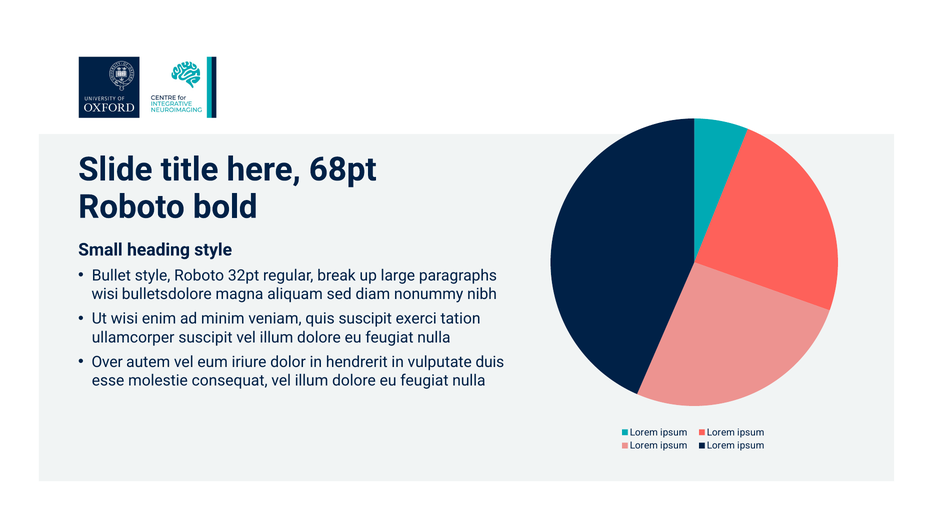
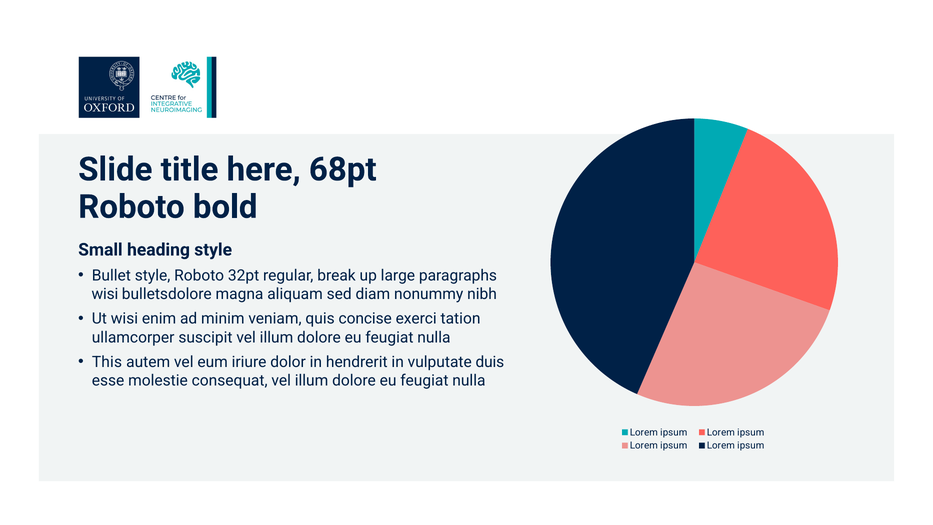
quis suscipit: suscipit -> concise (365, 319)
Over: Over -> This (107, 362)
